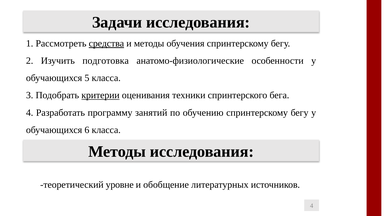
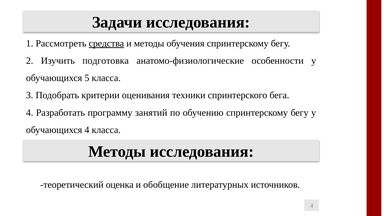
критерии underline: present -> none (100, 95)
обучающихся 6: 6 -> 4 (87, 130)
уровне: уровне -> оценка (120, 185)
